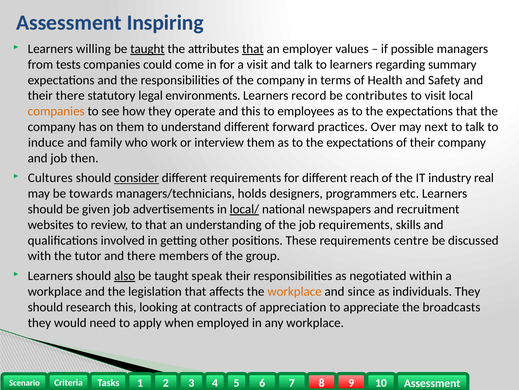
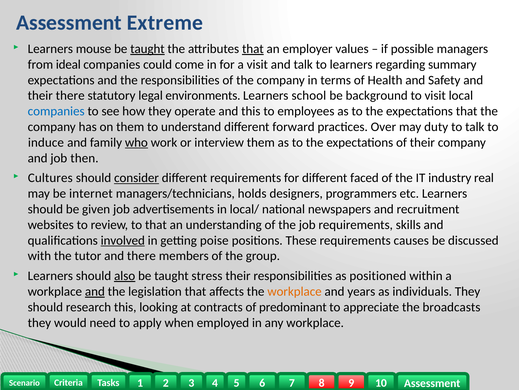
Inspiring: Inspiring -> Extreme (165, 23)
willing: willing -> mouse (94, 49)
tests: tests -> ideal (68, 64)
record: record -> school (309, 95)
contributes: contributes -> background (377, 95)
companies colour: orange -> blue (56, 111)
next: next -> duty (436, 127)
who underline: none -> present (136, 142)
reach: reach -> faced (364, 178)
towards: towards -> internet (91, 193)
local/ underline: present -> none (244, 209)
involved underline: none -> present (123, 240)
other: other -> poise (214, 240)
centre: centre -> causes (411, 240)
speak: speak -> stress (207, 275)
negotiated: negotiated -> positioned (378, 275)
and underline: none -> present (95, 291)
since: since -> years (361, 291)
appreciation: appreciation -> predominant (293, 307)
